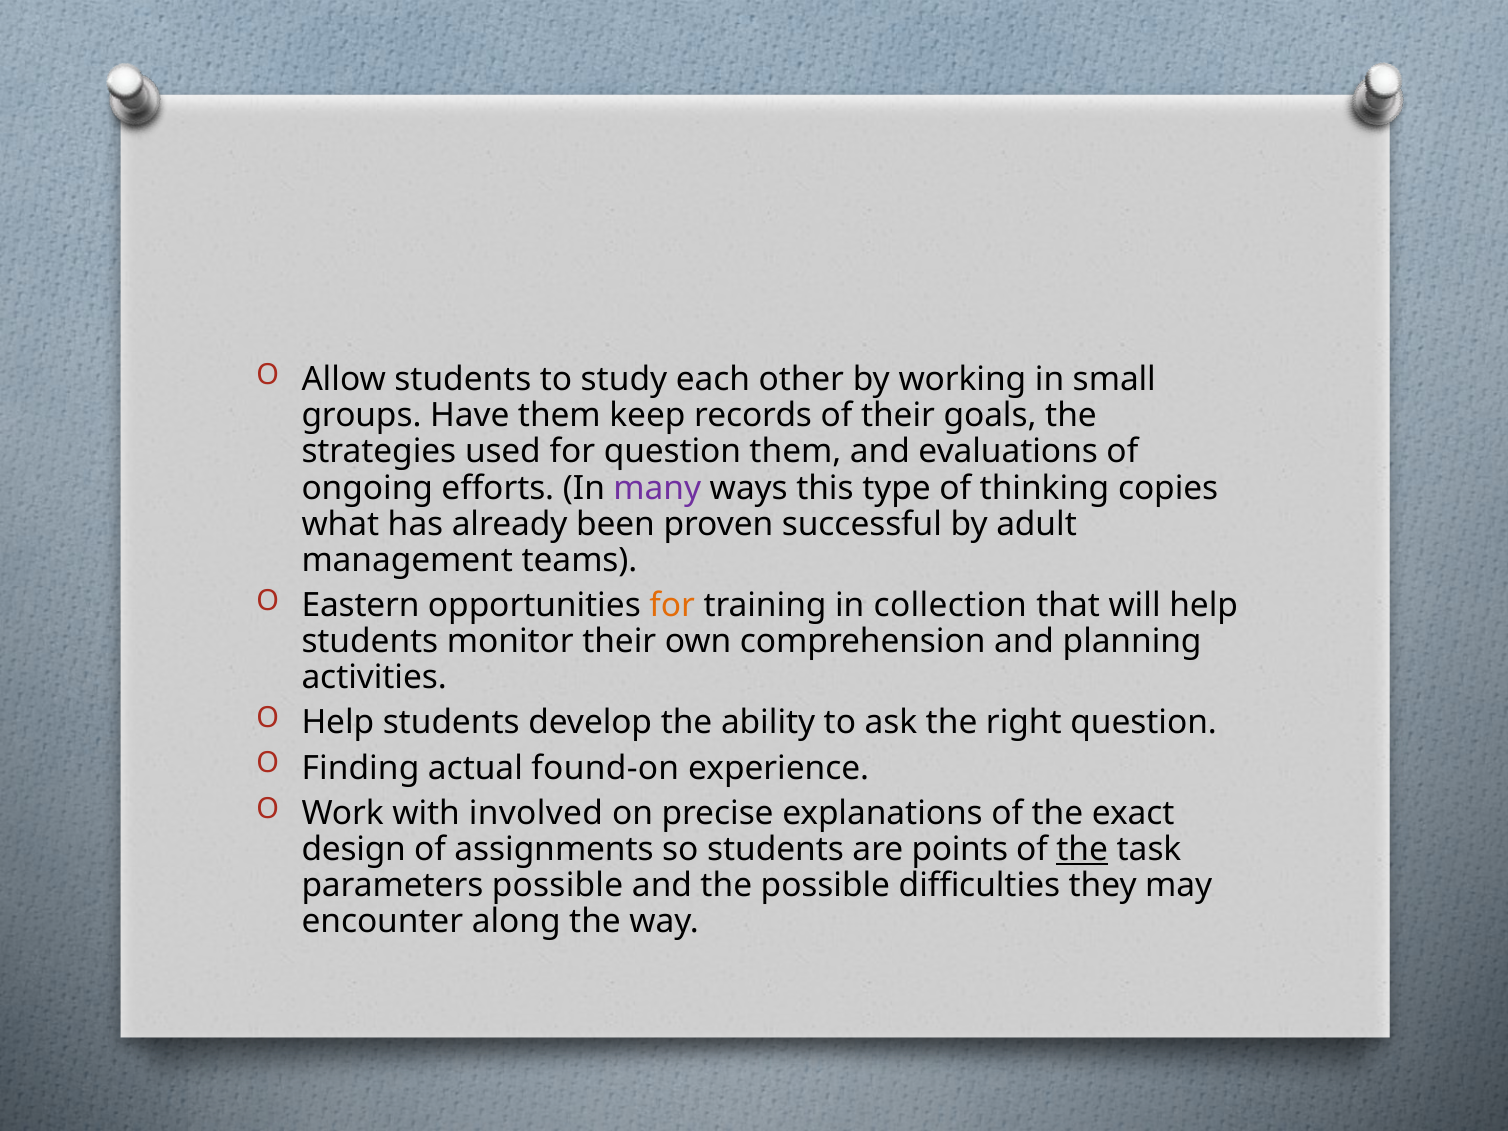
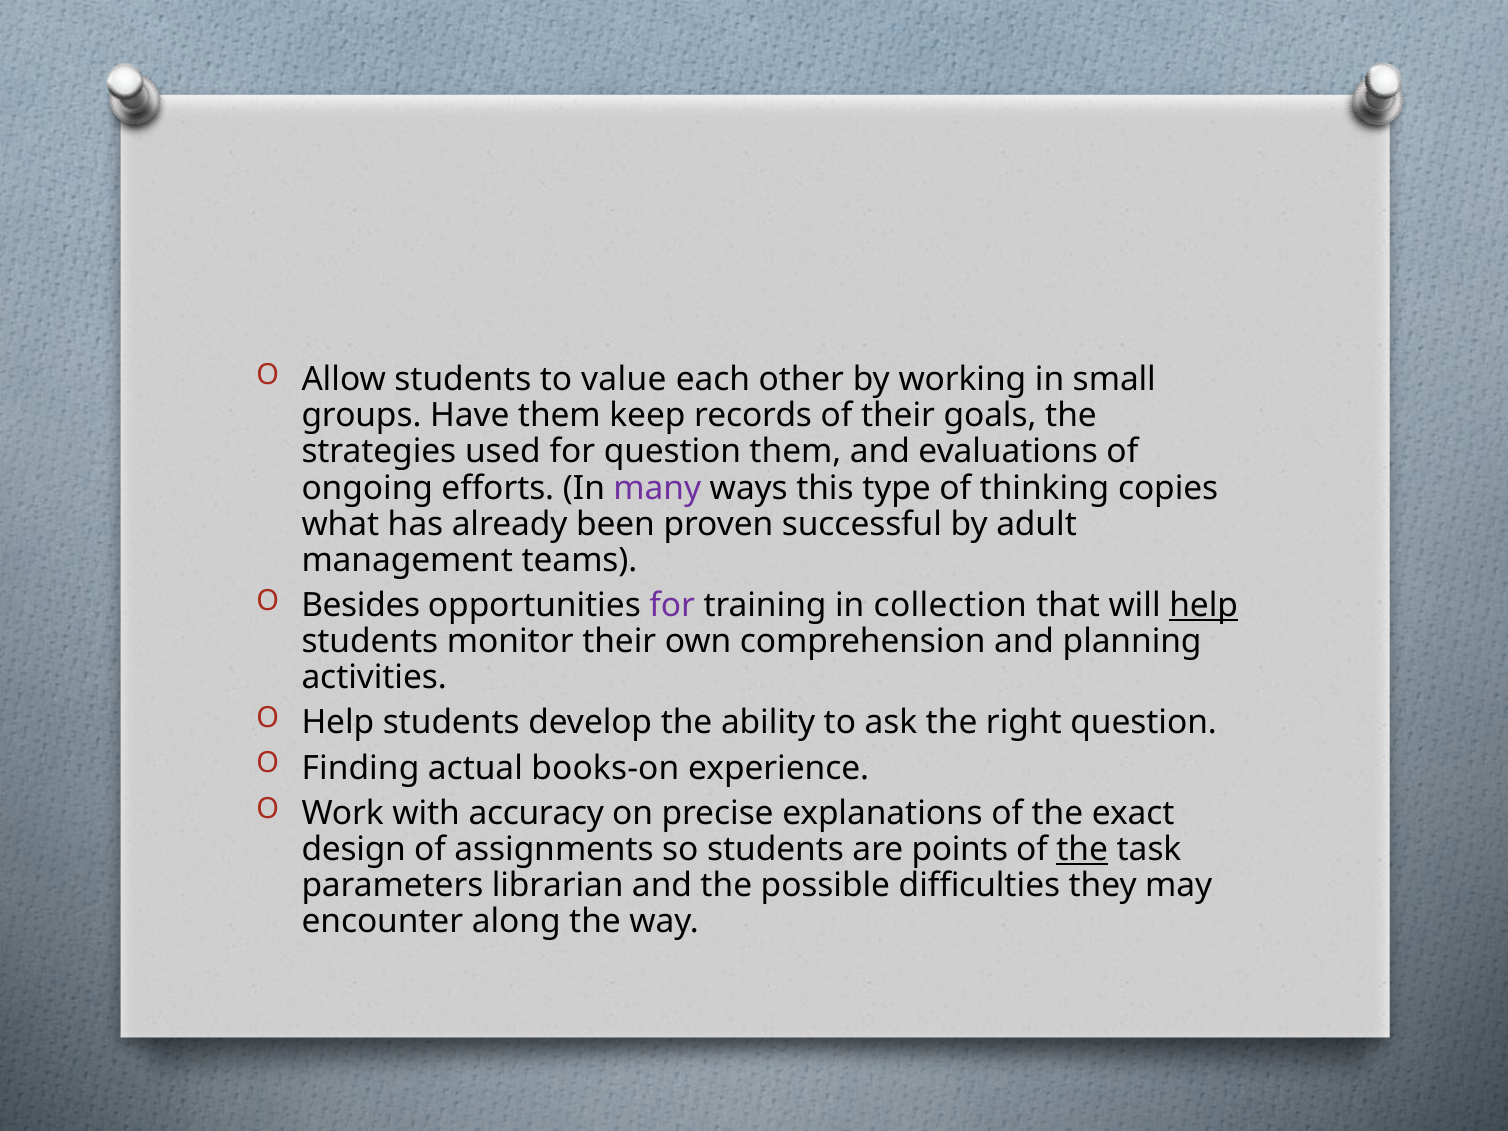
study: study -> value (624, 379)
Eastern: Eastern -> Besides (361, 605)
for colour: orange -> purple (672, 605)
help underline: none -> present (1204, 605)
found-on: found-on -> books-on (605, 768)
involved: involved -> accuracy (536, 813)
parameters possible: possible -> librarian (558, 886)
